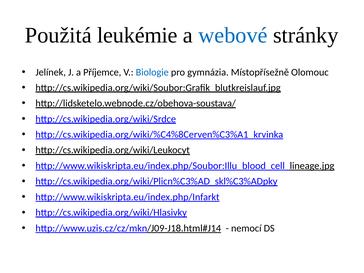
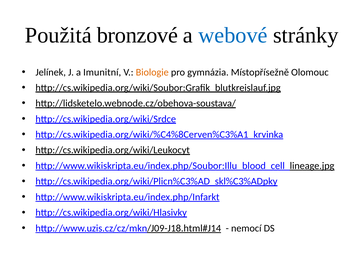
leukémie: leukémie -> bronzové (137, 35)
Příjemce: Příjemce -> Imunitní (102, 72)
Biologie colour: blue -> orange (152, 72)
